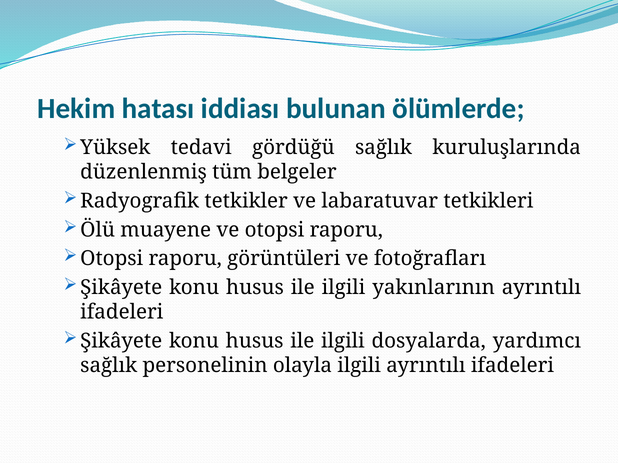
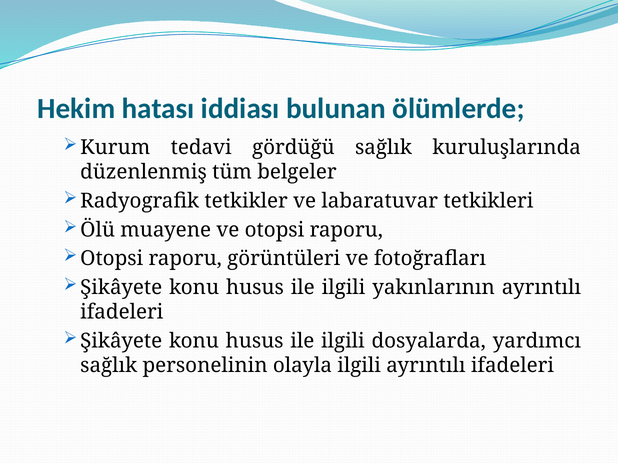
Yüksek: Yüksek -> Kurum (115, 148)
